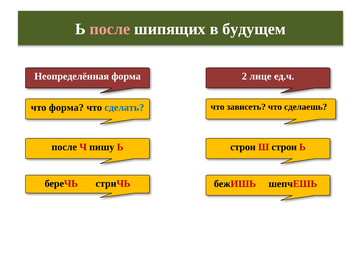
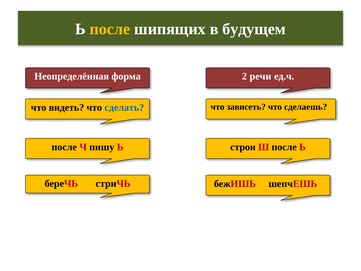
после colour: pink -> yellow (110, 29)
лице: лице -> речи (260, 76)
что форма: форма -> видеть (66, 107)
Ш строи: строи -> после (284, 147)
